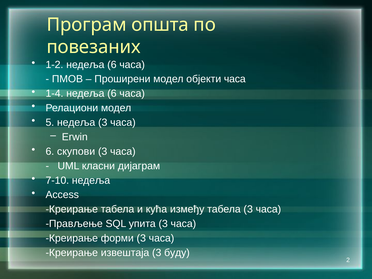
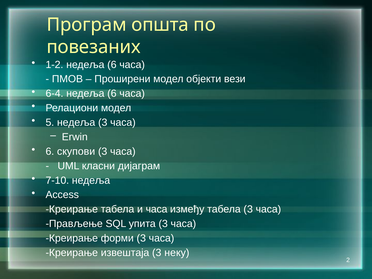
објекти часа: часа -> вези (235, 79)
1-4: 1-4 -> 6-4 (54, 94)
и кућа: кућа -> часа (157, 209)
буду: буду -> неку (177, 253)
